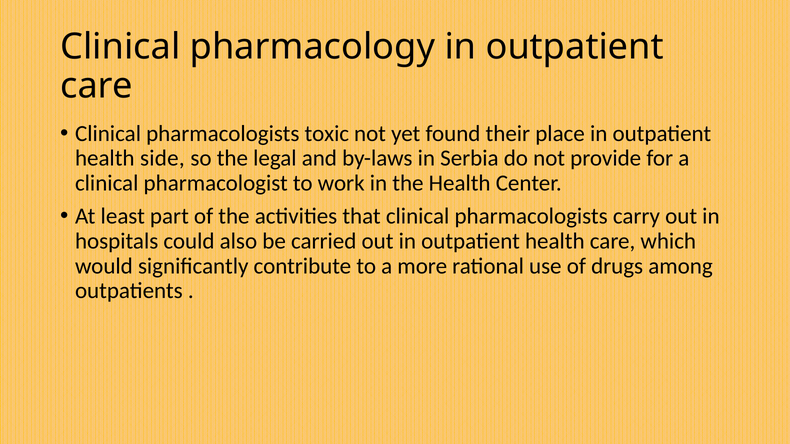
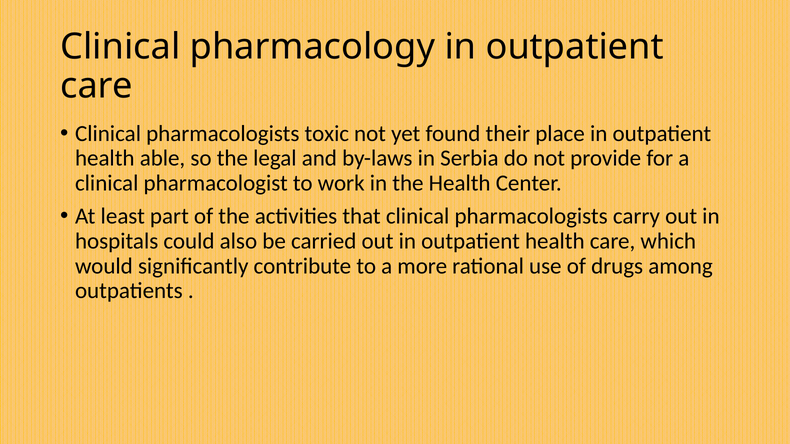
side: side -> able (162, 158)
